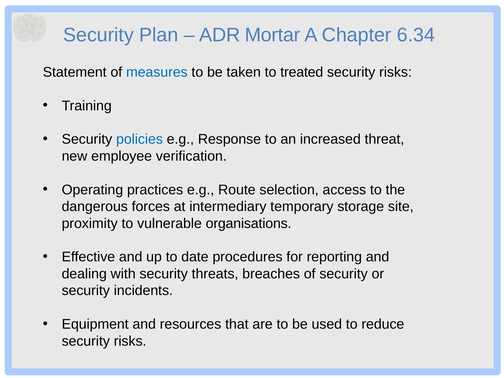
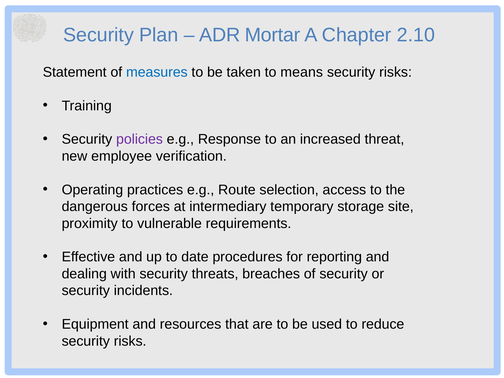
6.34: 6.34 -> 2.10 (416, 35)
treated: treated -> means (302, 72)
policies colour: blue -> purple (140, 139)
organisations: organisations -> requirements (249, 223)
